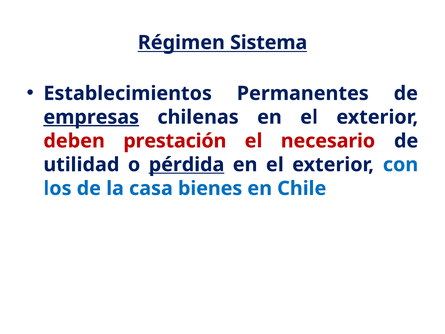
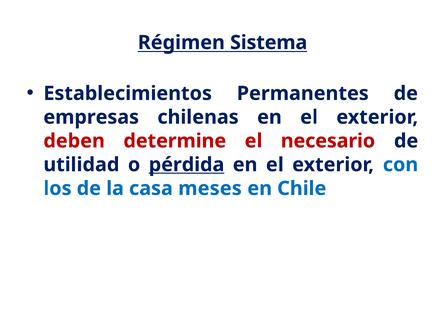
empresas underline: present -> none (91, 117)
prestación: prestación -> determine (175, 141)
bienes: bienes -> meses (210, 188)
